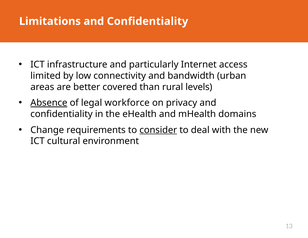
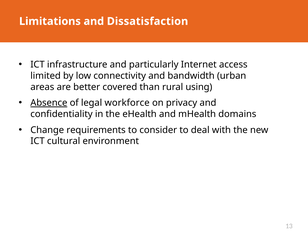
Limitations and Confidentiality: Confidentiality -> Dissatisfaction (148, 21)
levels: levels -> using (199, 87)
consider underline: present -> none (158, 130)
